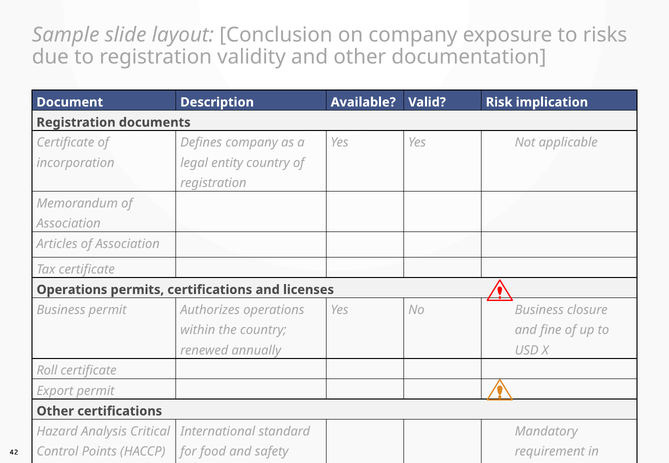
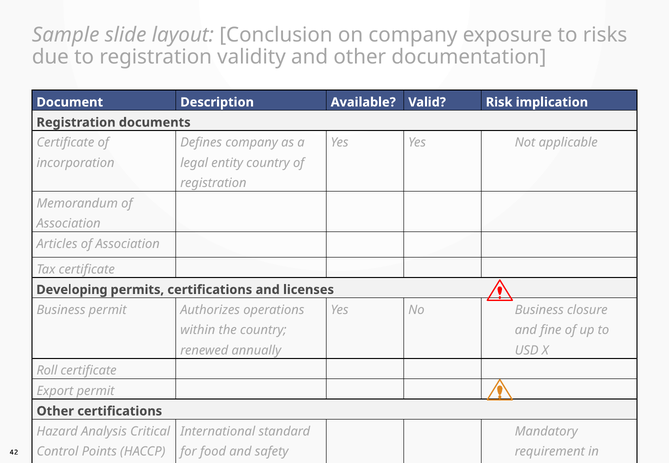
Operations: Operations -> Developing (72, 290)
